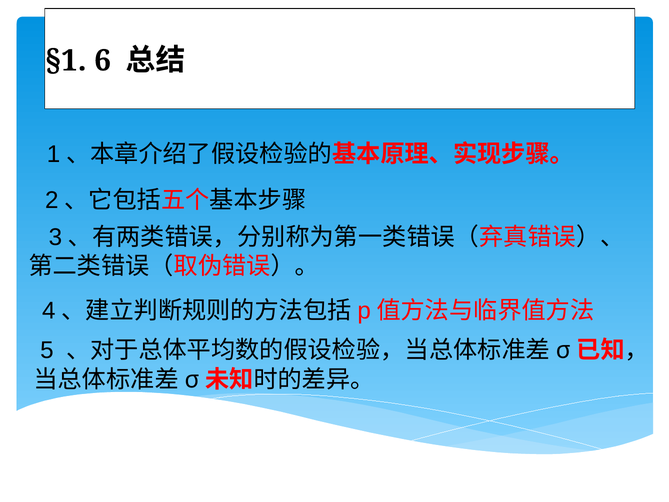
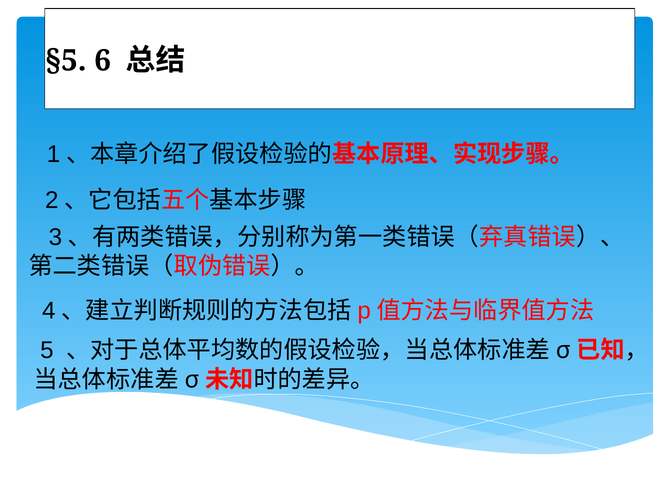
§1: §1 -> §5 (66, 61)
